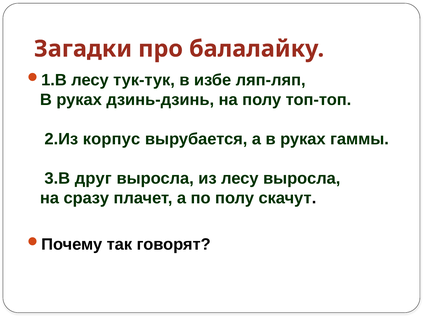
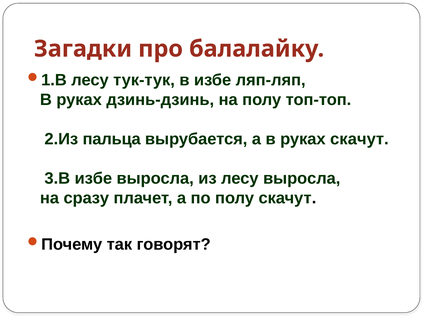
корпус: корпус -> пальца (112, 139)
руках гаммы: гаммы -> скачут (359, 139)
3.В друг: друг -> избе (93, 179)
